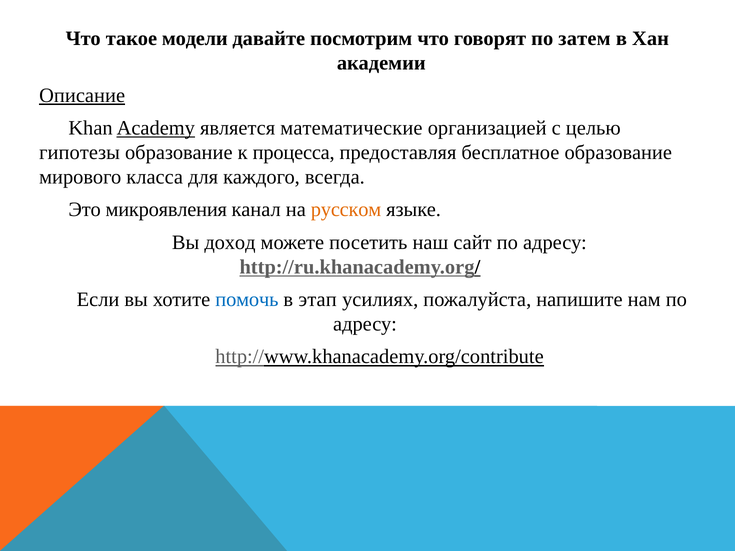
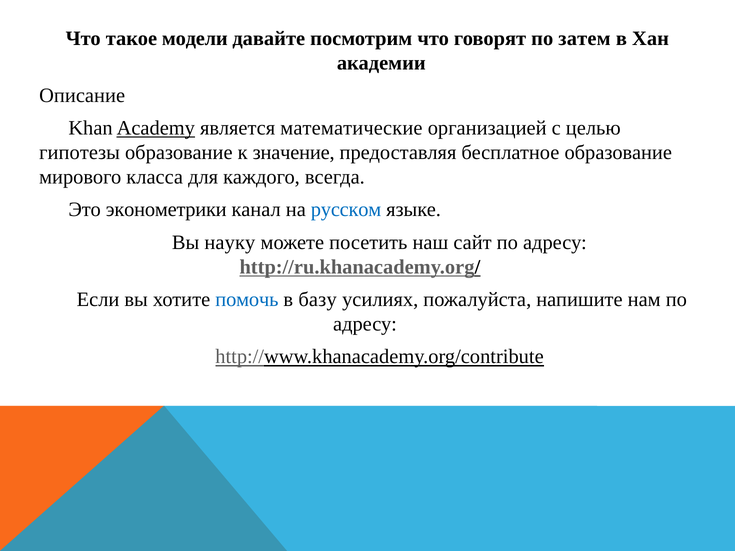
Описание underline: present -> none (82, 95)
процесса: процесса -> значение (294, 153)
микроявления: микроявления -> эконометрики (166, 210)
русском colour: orange -> blue (346, 210)
доход: доход -> науку (230, 243)
этап: этап -> базу (318, 300)
